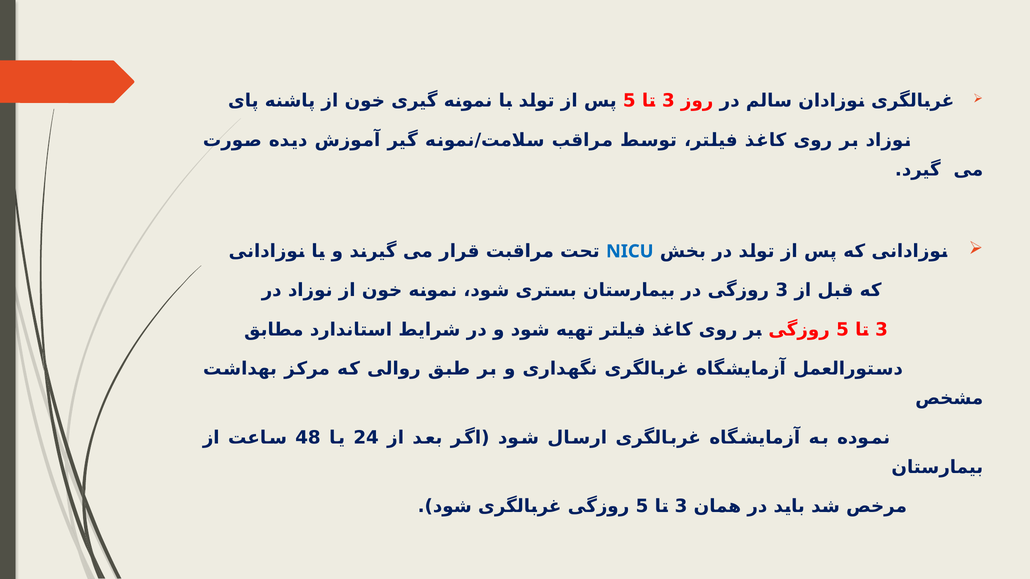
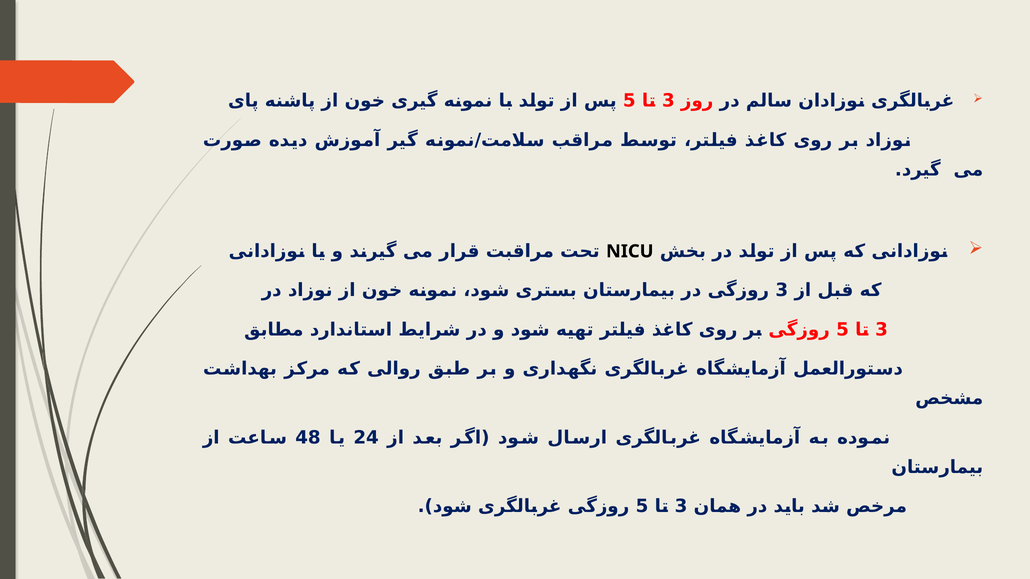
NICU colour: blue -> black (630, 251)
